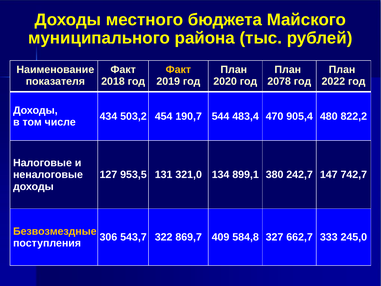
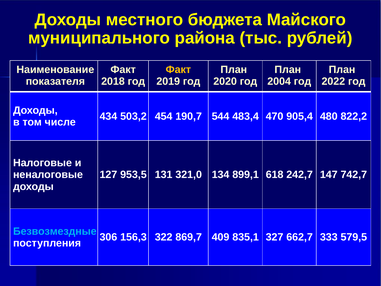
2078: 2078 -> 2004 (279, 81)
380: 380 -> 618 (275, 175)
Безвозмездные colour: yellow -> light blue (55, 231)
543,7: 543,7 -> 156,3 (133, 237)
584,8: 584,8 -> 835,1 (246, 237)
245,0: 245,0 -> 579,5 (354, 237)
